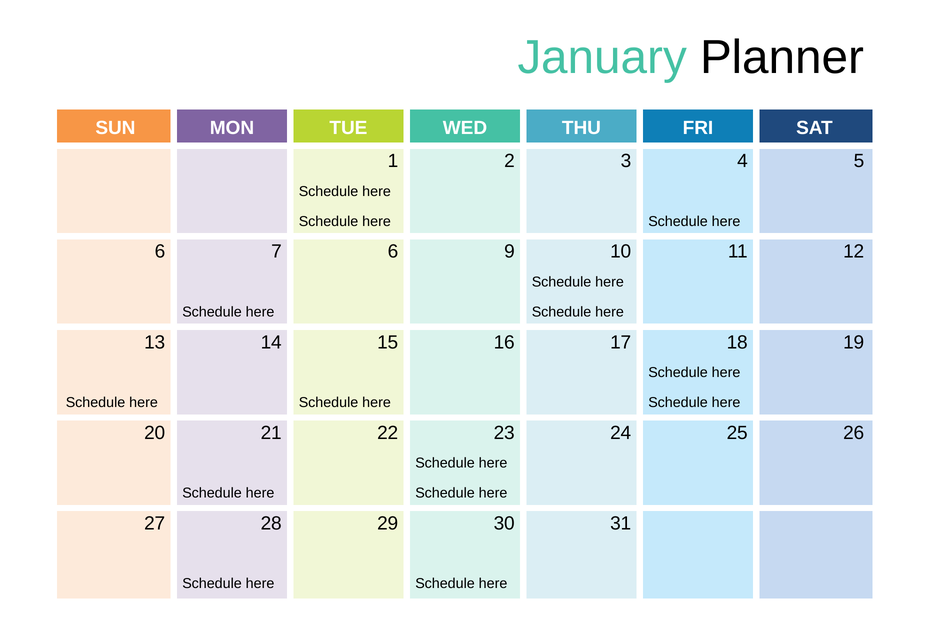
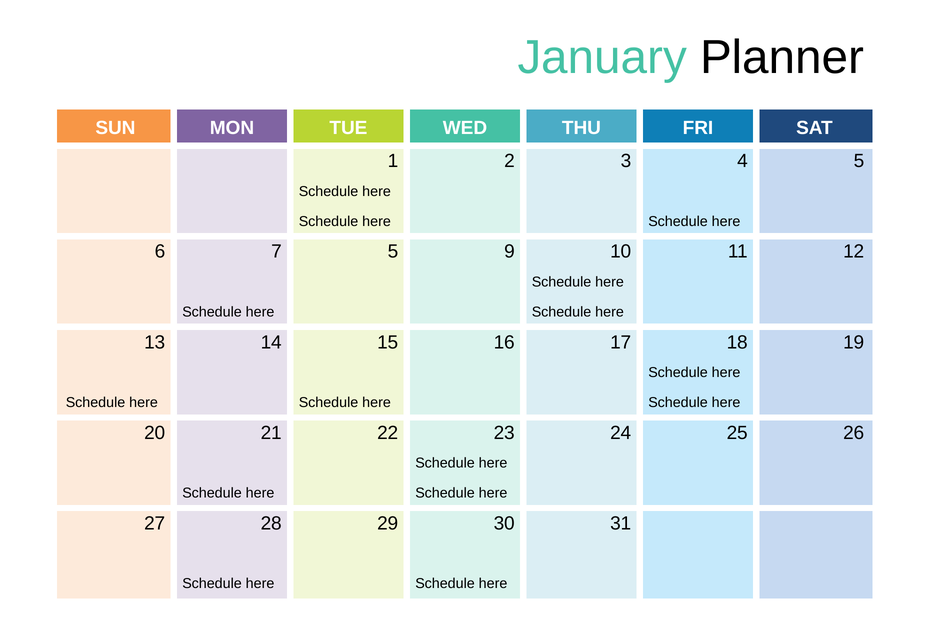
7 6: 6 -> 5 (393, 252)
